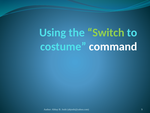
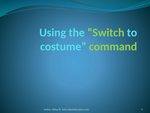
command colour: white -> light green (113, 46)
